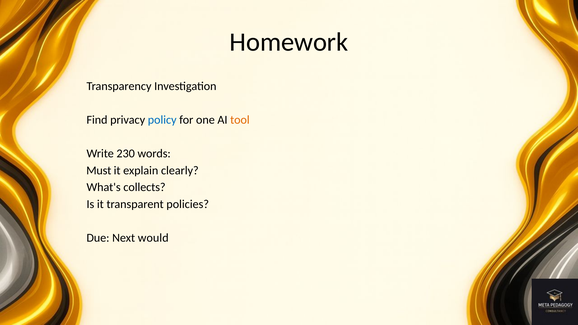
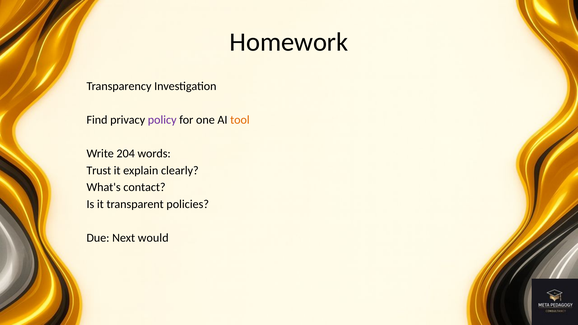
policy colour: blue -> purple (162, 120)
230: 230 -> 204 (126, 154)
Must: Must -> Trust (99, 171)
collects: collects -> contact (144, 187)
